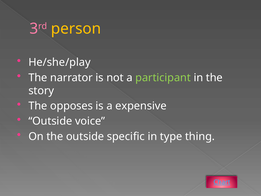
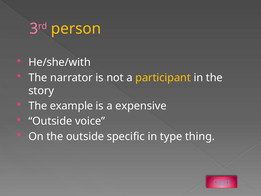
He/she/play: He/she/play -> He/she/with (60, 62)
participant colour: light green -> yellow (163, 78)
opposes: opposes -> example (71, 106)
